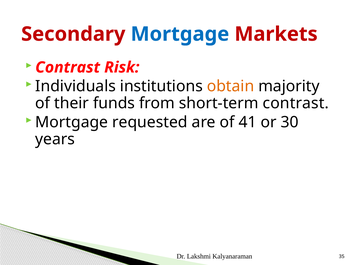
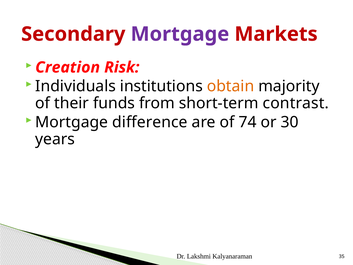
Mortgage colour: blue -> purple (180, 34)
Contrast: Contrast -> Creation (68, 67)
requested: requested -> difference (150, 122)
41: 41 -> 74 (248, 122)
